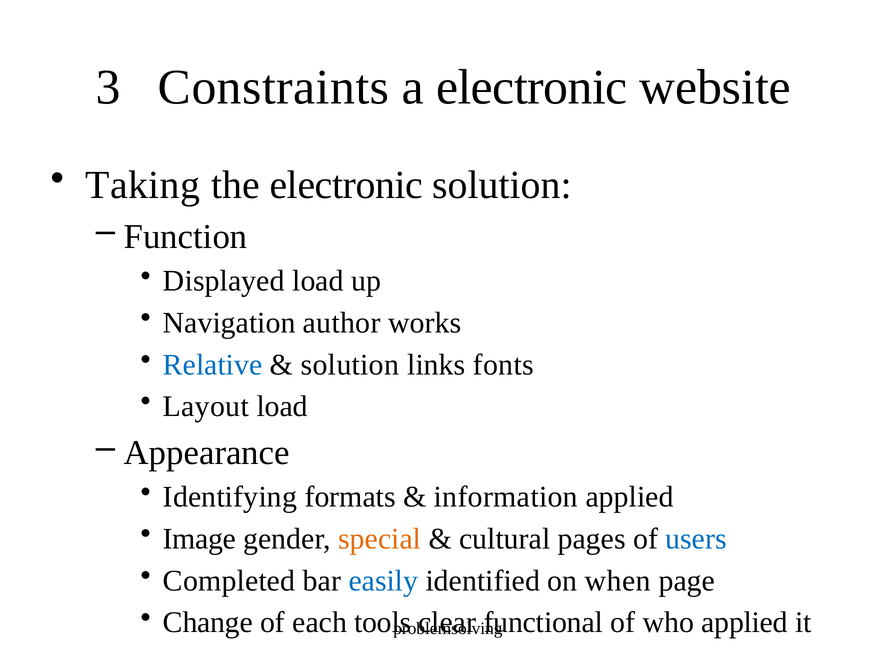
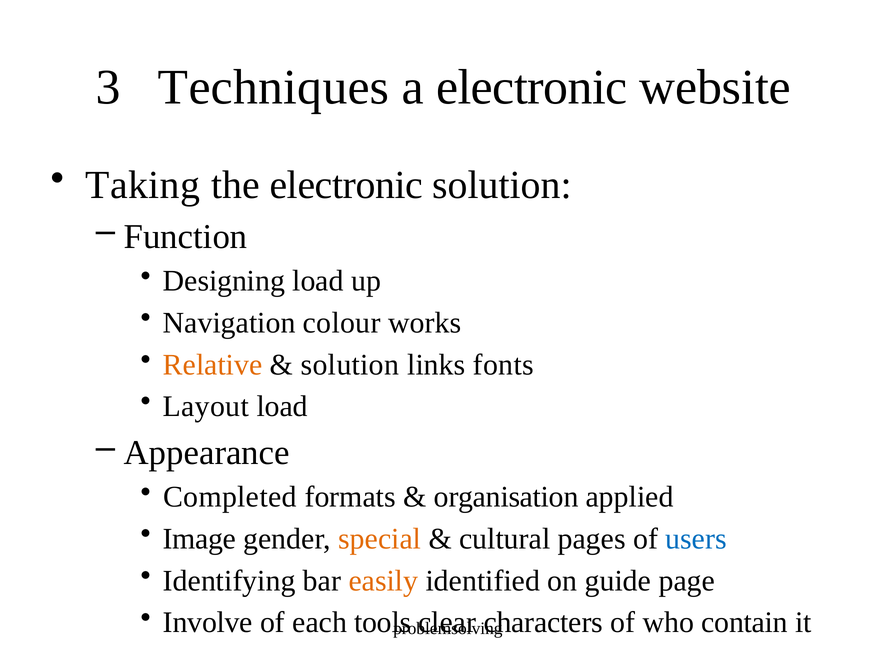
Constraints: Constraints -> Techniques (274, 87)
Displayed: Displayed -> Designing (224, 281)
author: author -> colour (342, 323)
Relative colour: blue -> orange (213, 365)
Identifying: Identifying -> Completed (230, 497)
information: information -> organisation (506, 497)
Completed: Completed -> Identifying (229, 581)
easily colour: blue -> orange (383, 581)
when: when -> guide (618, 581)
Change: Change -> Involve (208, 623)
functional: functional -> characters (543, 623)
who applied: applied -> contain (745, 623)
